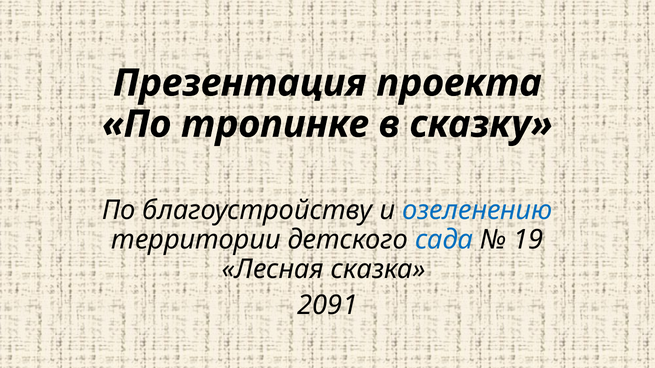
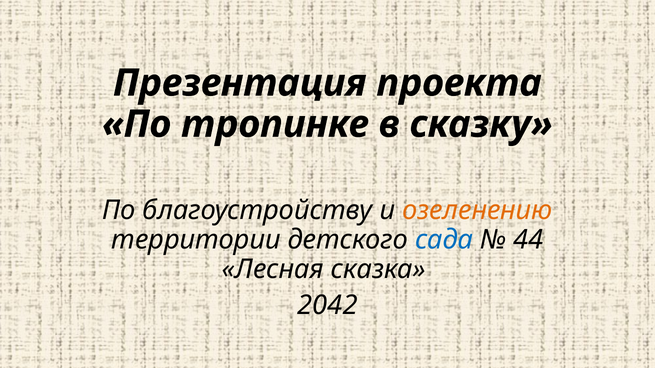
озеленению colour: blue -> orange (477, 211)
19: 19 -> 44 (528, 240)
2091: 2091 -> 2042 (328, 306)
